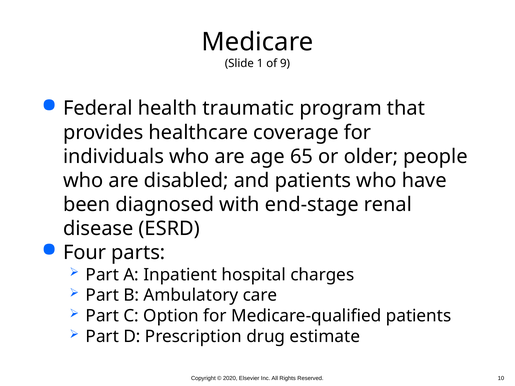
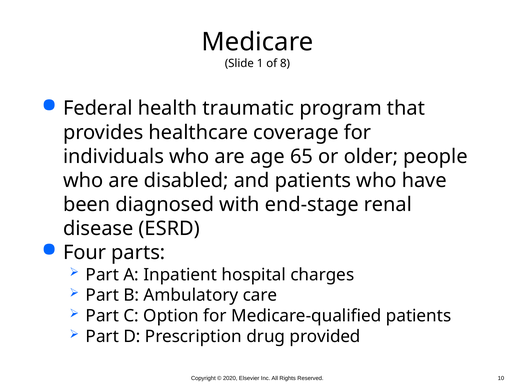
9: 9 -> 8 (285, 63)
estimate: estimate -> provided (325, 337)
